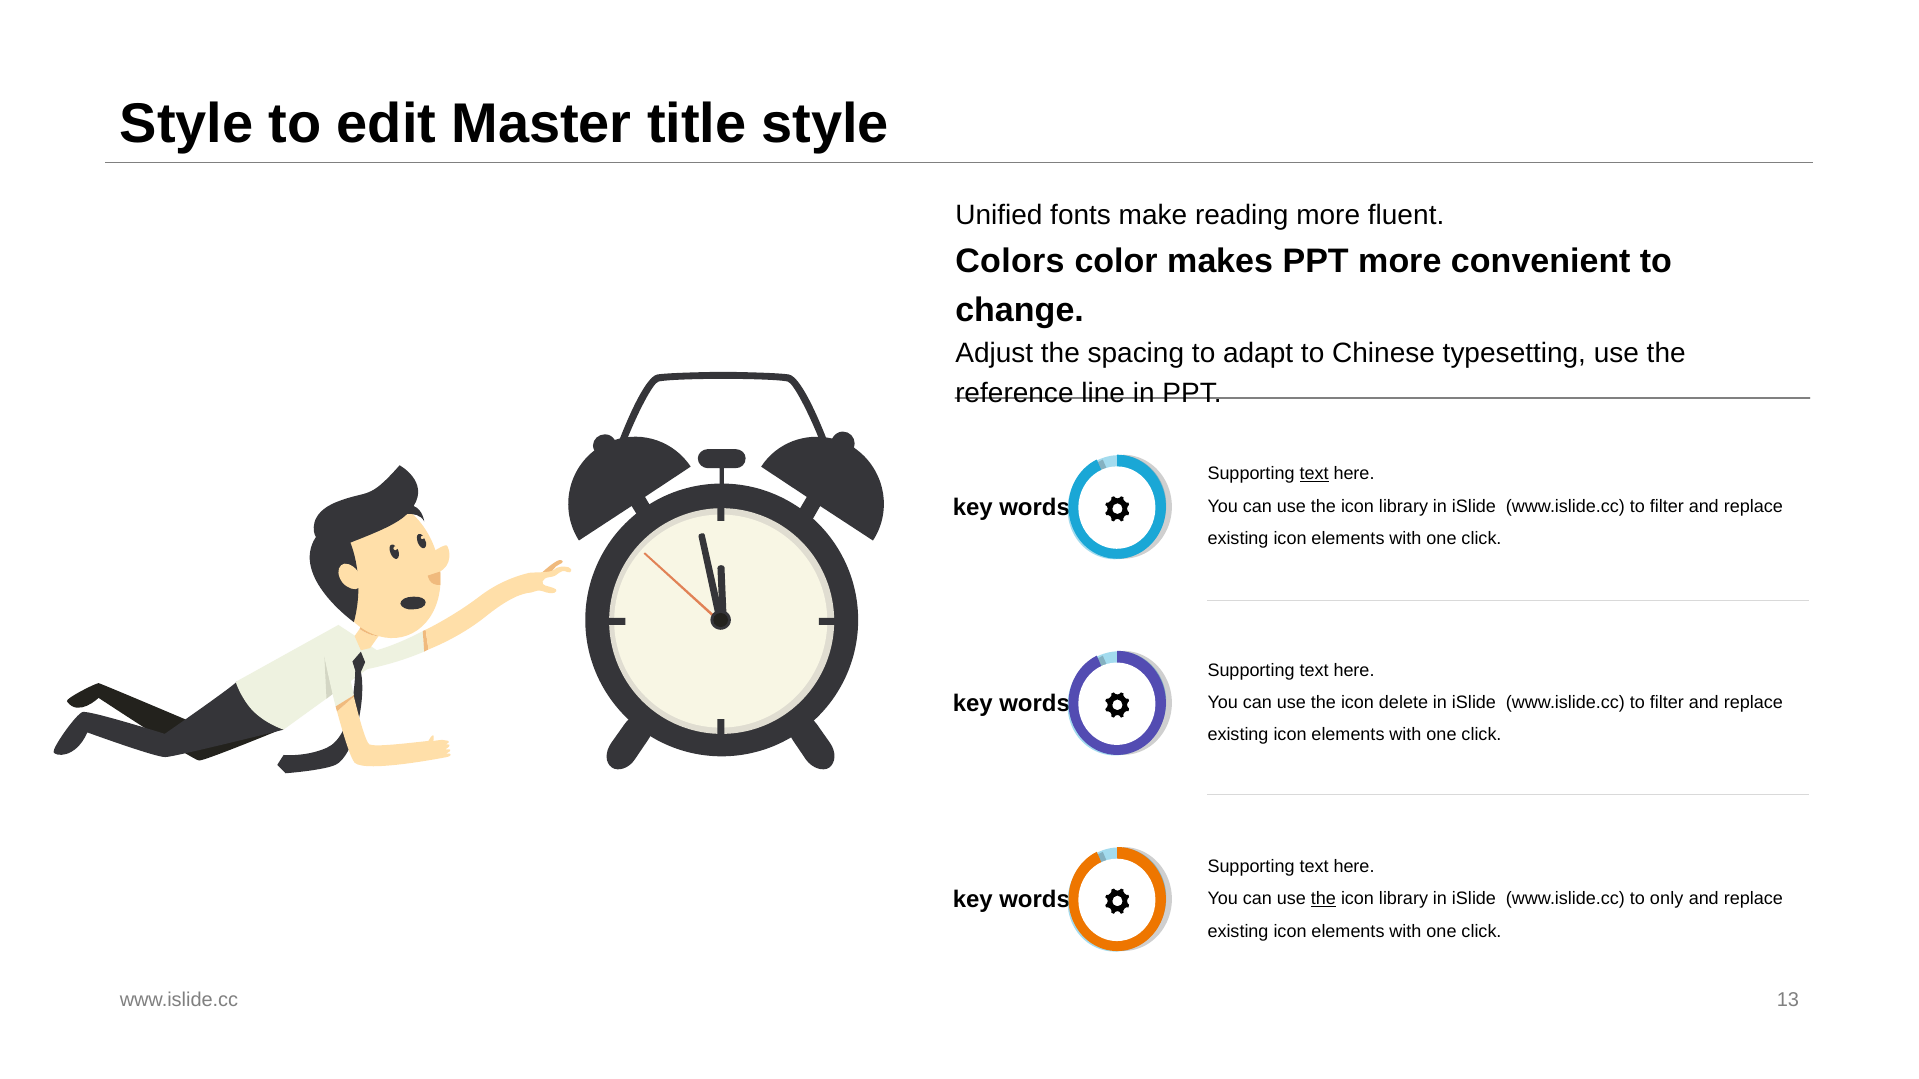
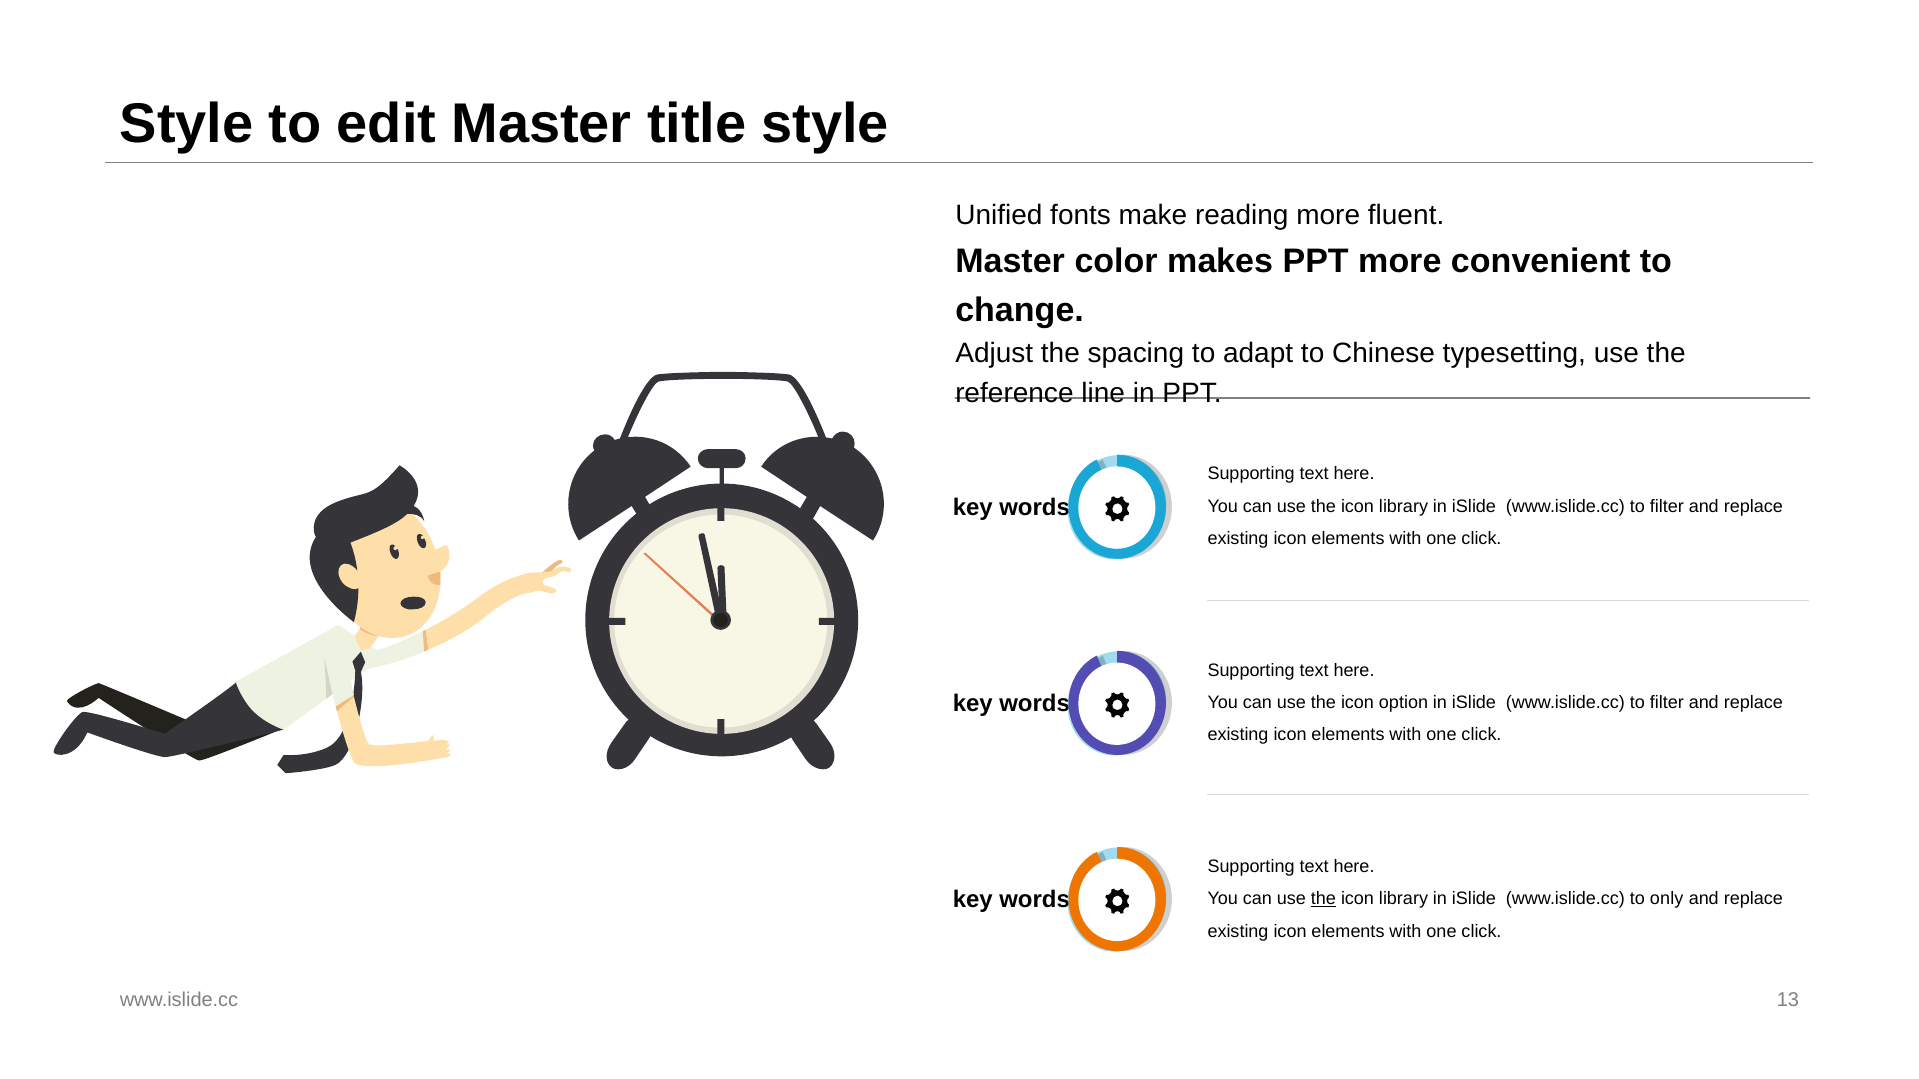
Colors: Colors -> Master (1010, 261)
text underline: present -> none (1314, 474)
delete: delete -> option (1404, 703)
